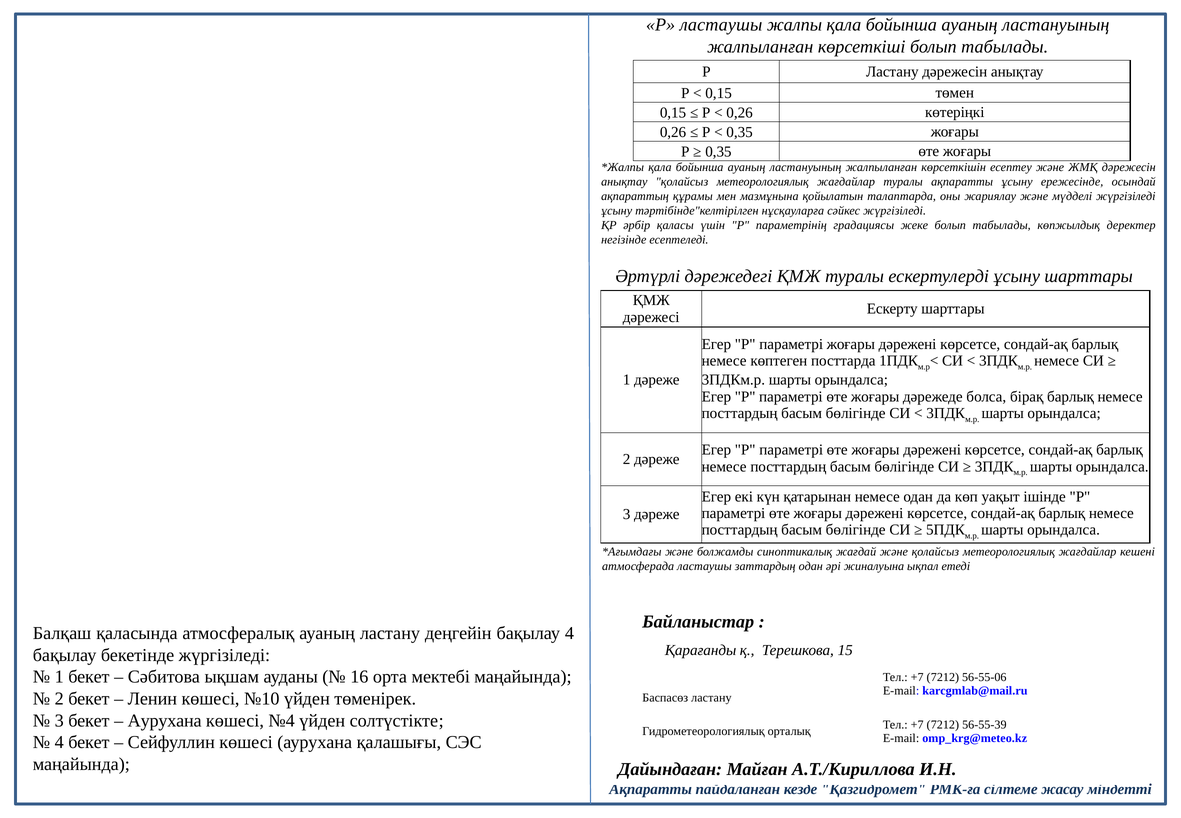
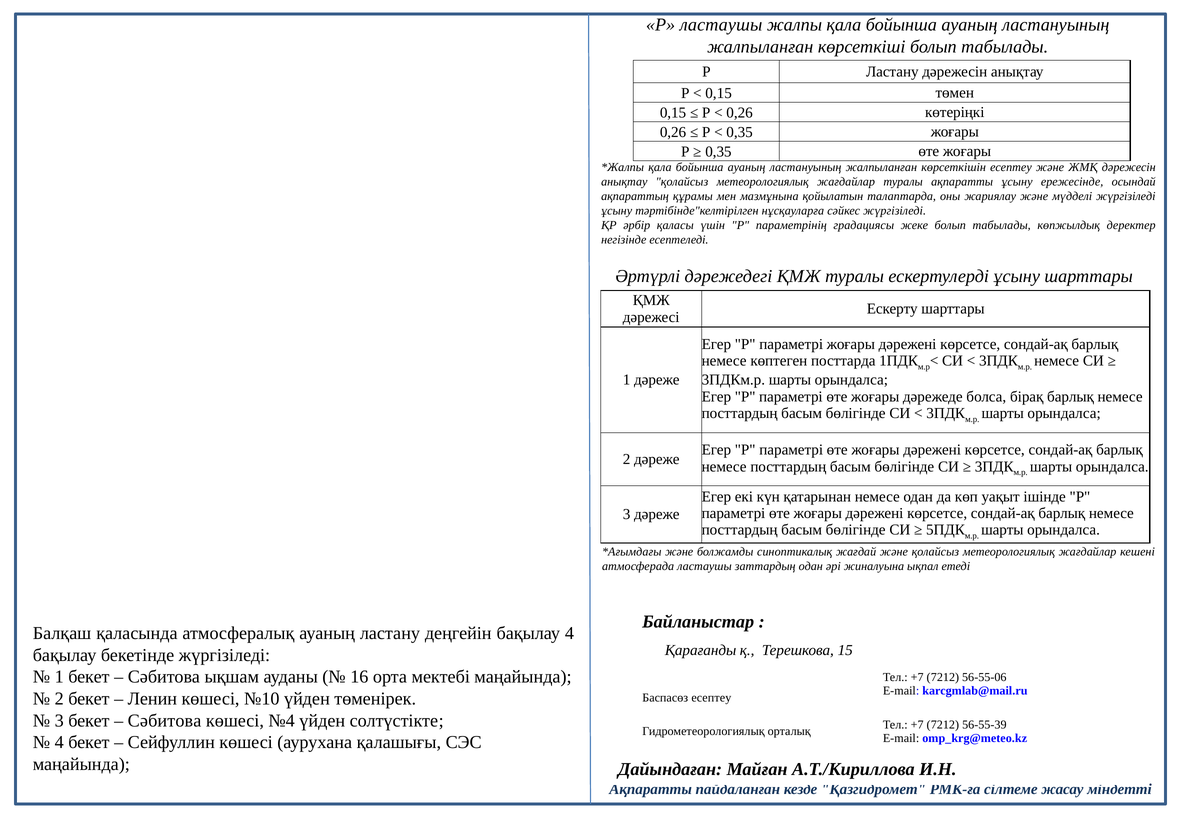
Баспасөз ластану: ластану -> есептеу (711, 697)
Аурухана: Аурухана -> Сәбитова (165, 720)
